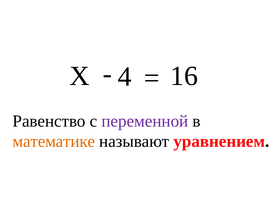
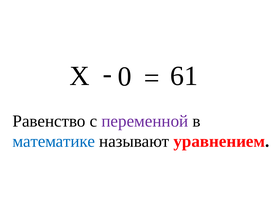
4: 4 -> 0 (125, 77)
16: 16 -> 61 (184, 76)
математике colour: orange -> blue (54, 142)
